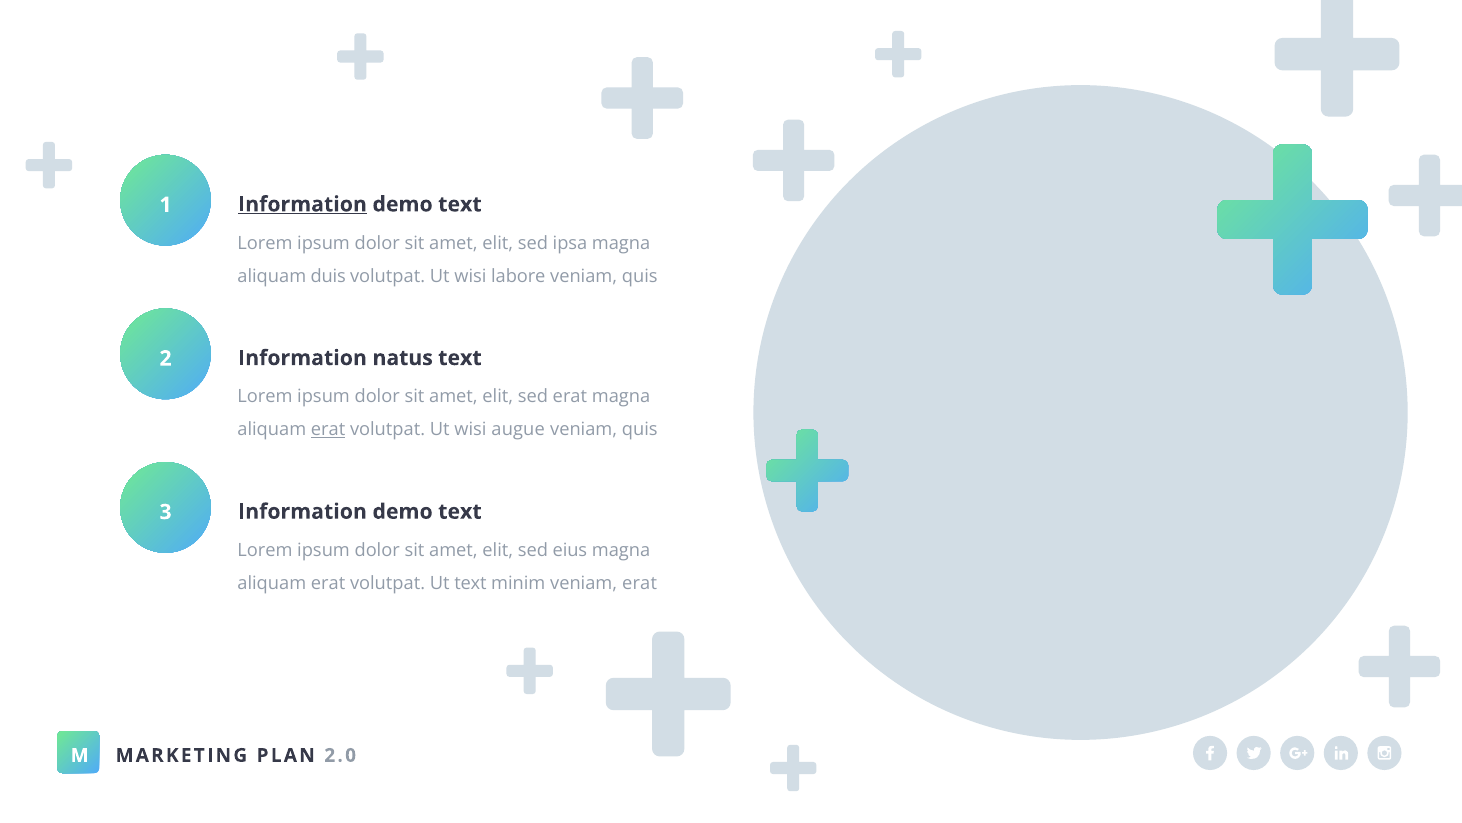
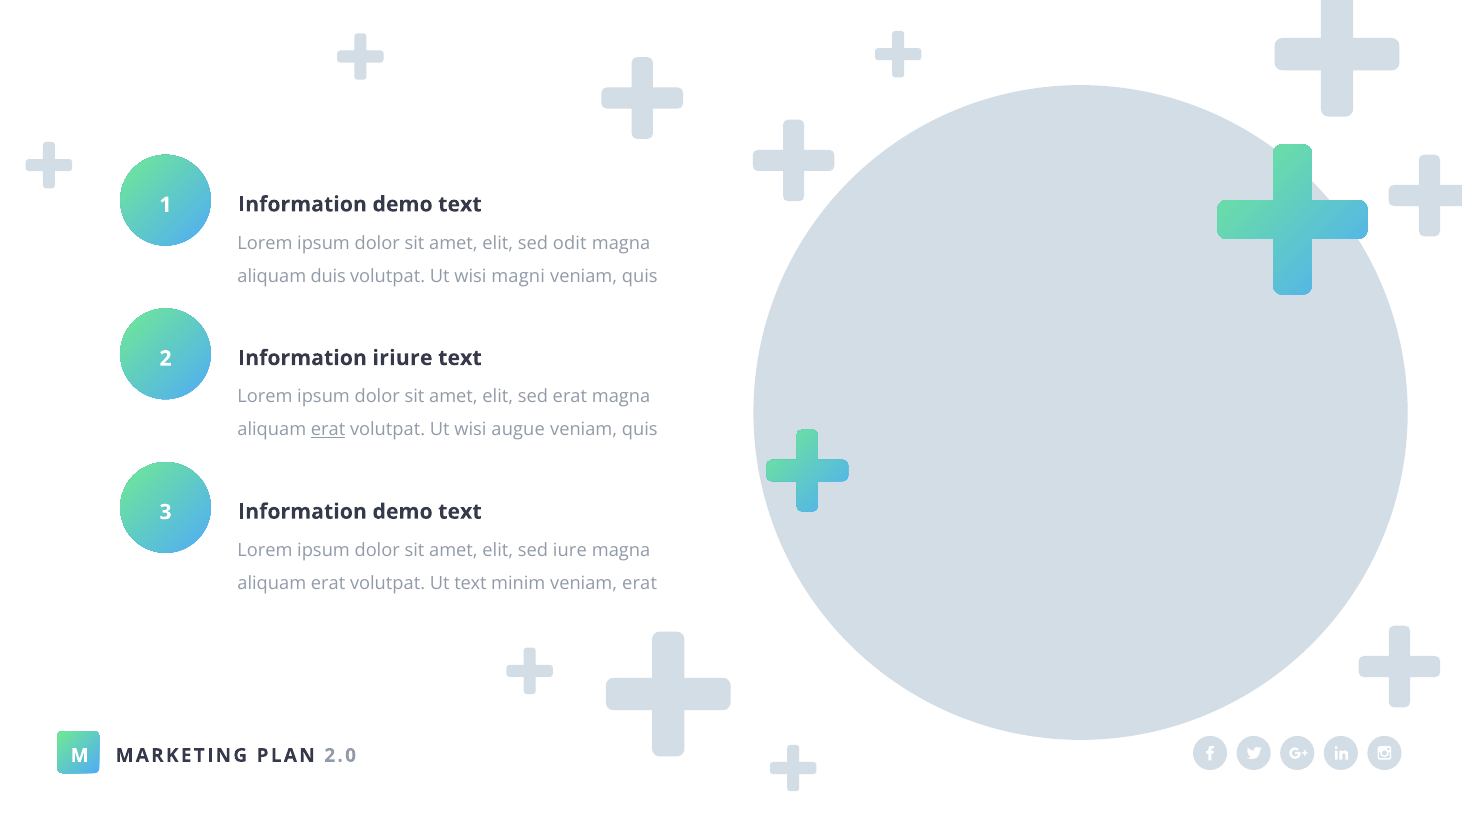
Information underline: present -> none (303, 204)
ipsa: ipsa -> odit (570, 243)
labore: labore -> magni (518, 276)
natus: natus -> iriure (403, 358)
eius: eius -> iure (570, 550)
